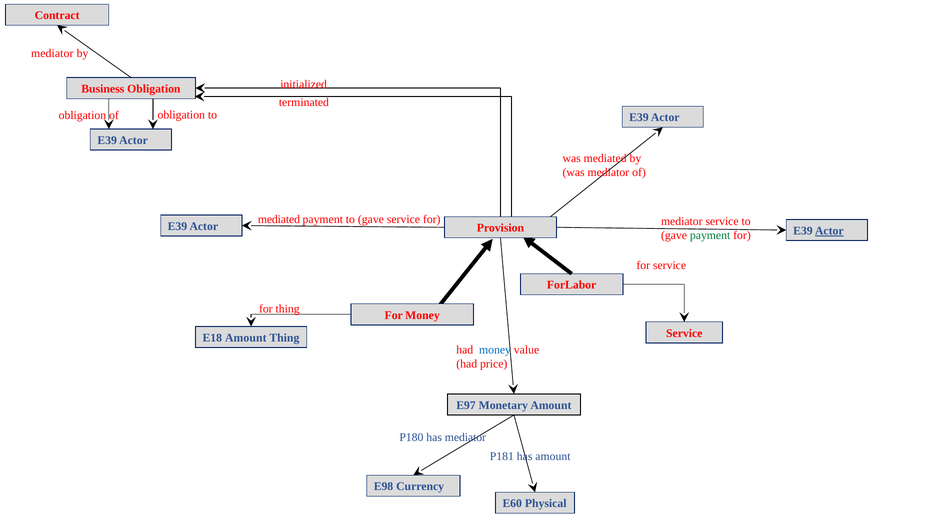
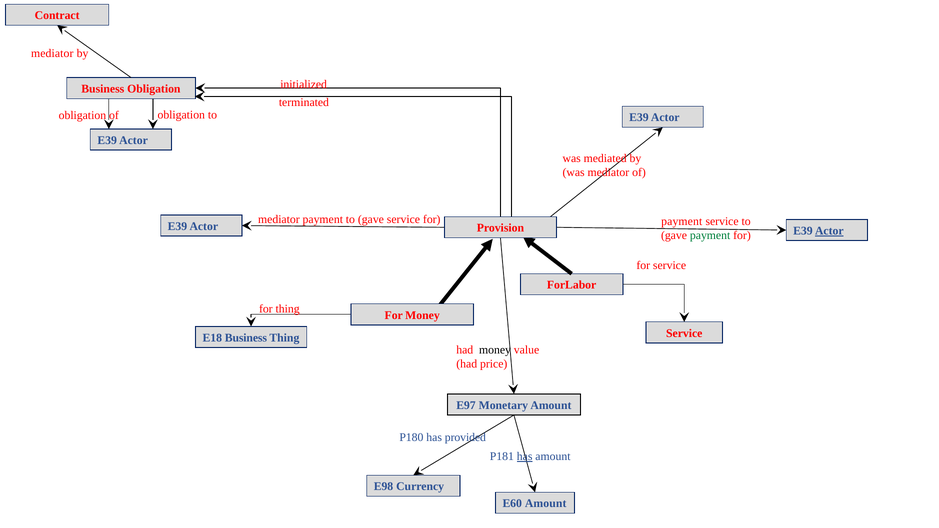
mediated: mediated -> mediator (279, 219)
for mediator: mediator -> payment (682, 221)
E18 Amount: Amount -> Business (246, 338)
money colour: blue -> black (495, 350)
has mediator: mediator -> provided (465, 438)
has underline: none -> present (525, 457)
E60 Physical: Physical -> Amount (546, 504)
